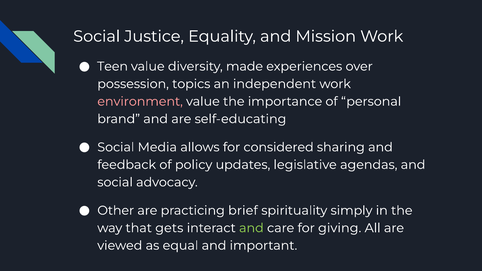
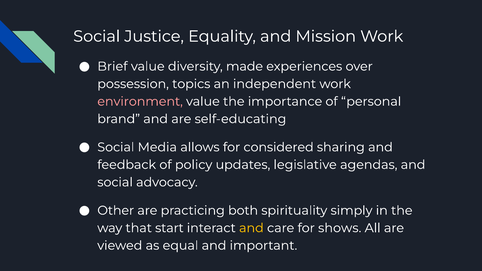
Teen: Teen -> Brief (112, 66)
brief: brief -> both (243, 211)
gets: gets -> start (169, 228)
and colour: light green -> yellow (251, 228)
giving: giving -> shows (340, 228)
